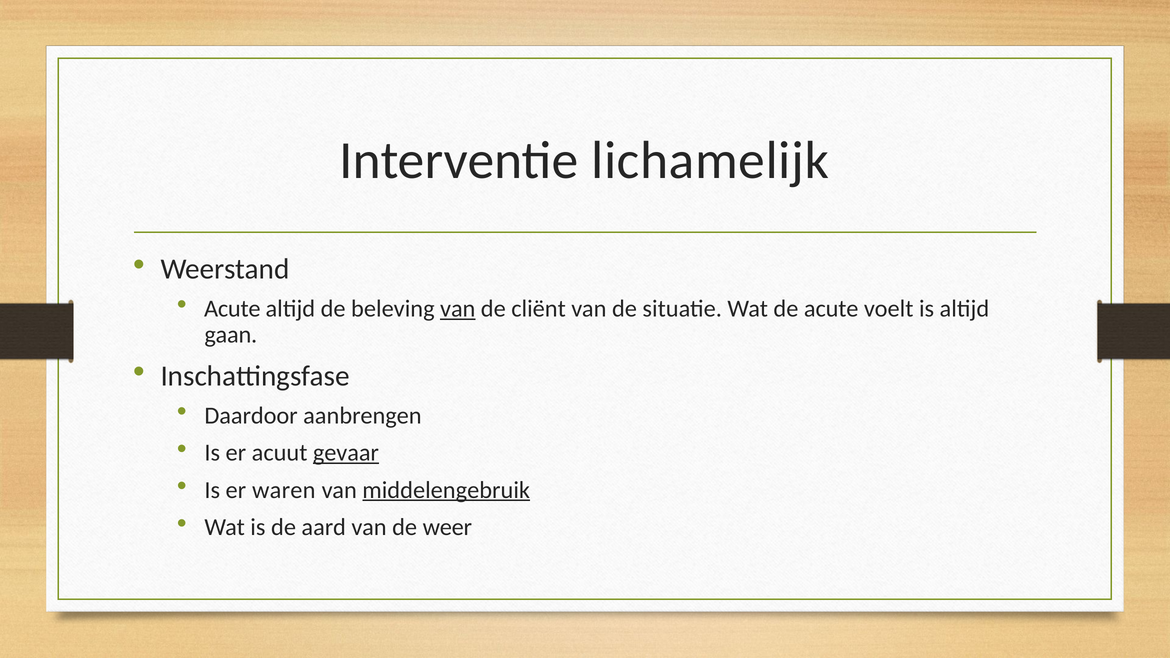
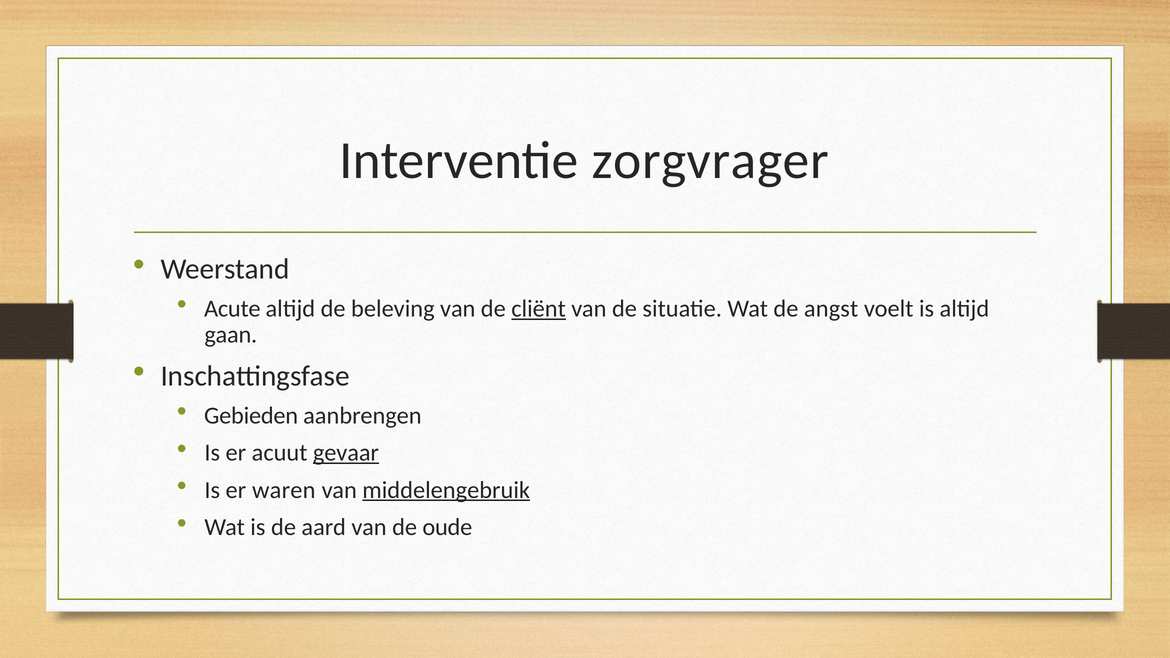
lichamelijk: lichamelijk -> zorgvrager (710, 161)
van underline: present -> none (458, 309)
cliënt underline: none -> present (539, 309)
de acute: acute -> angst (831, 309)
Daardoor: Daardoor -> Gebieden (251, 416)
weer: weer -> oude (447, 527)
